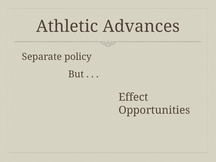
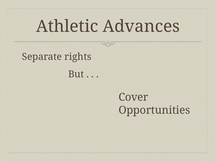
policy: policy -> rights (78, 57)
Effect: Effect -> Cover (133, 97)
